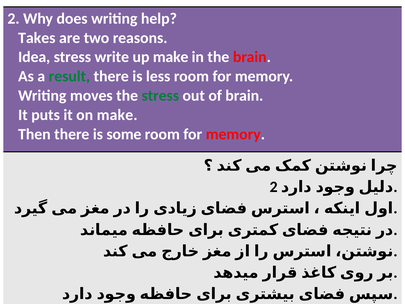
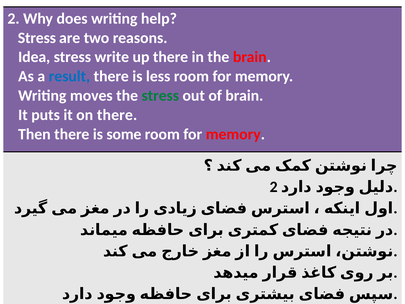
Takes: Takes -> Stress (37, 38)
up make: make -> there (171, 57)
result colour: green -> blue (69, 76)
on make: make -> there (117, 115)
